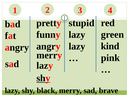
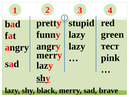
kind: kind -> тест (110, 46)
